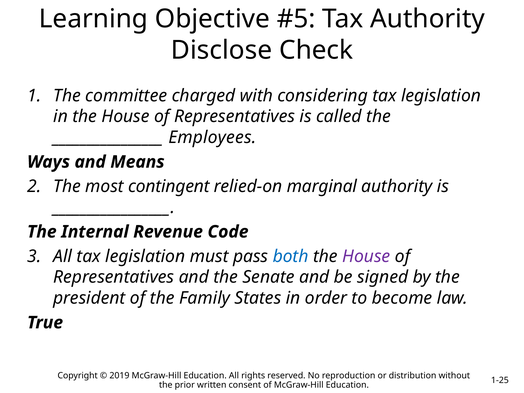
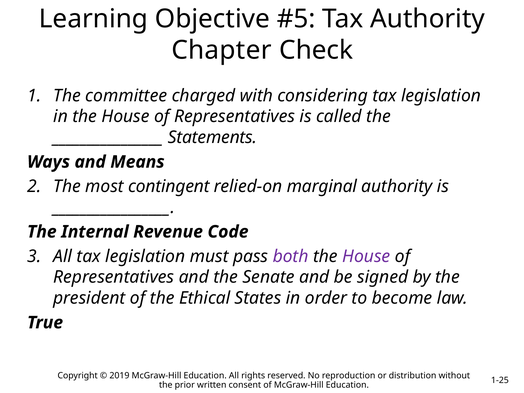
Disclose: Disclose -> Chapter (221, 50)
Employees: Employees -> Statements (212, 137)
both colour: blue -> purple (291, 256)
Family: Family -> Ethical (205, 298)
